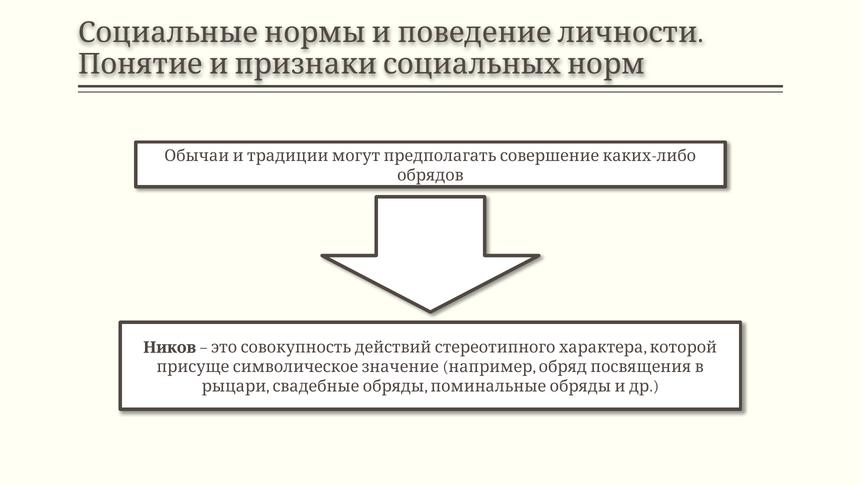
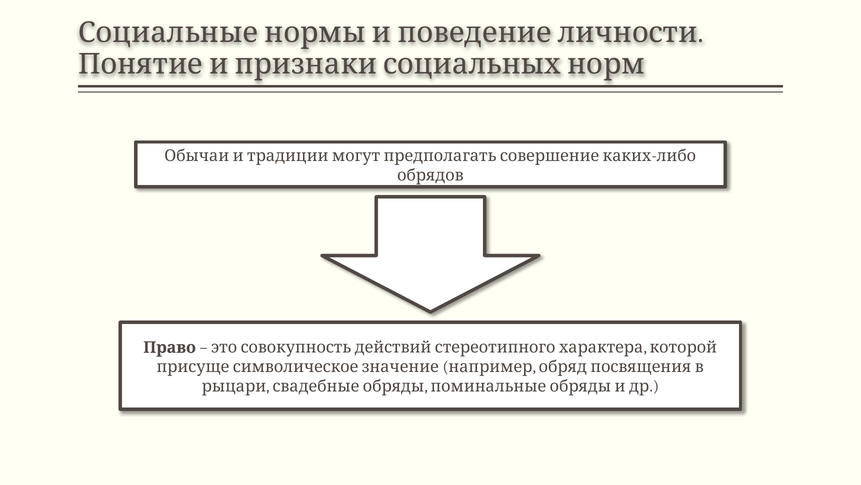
Ников: Ников -> Право (170, 347)
